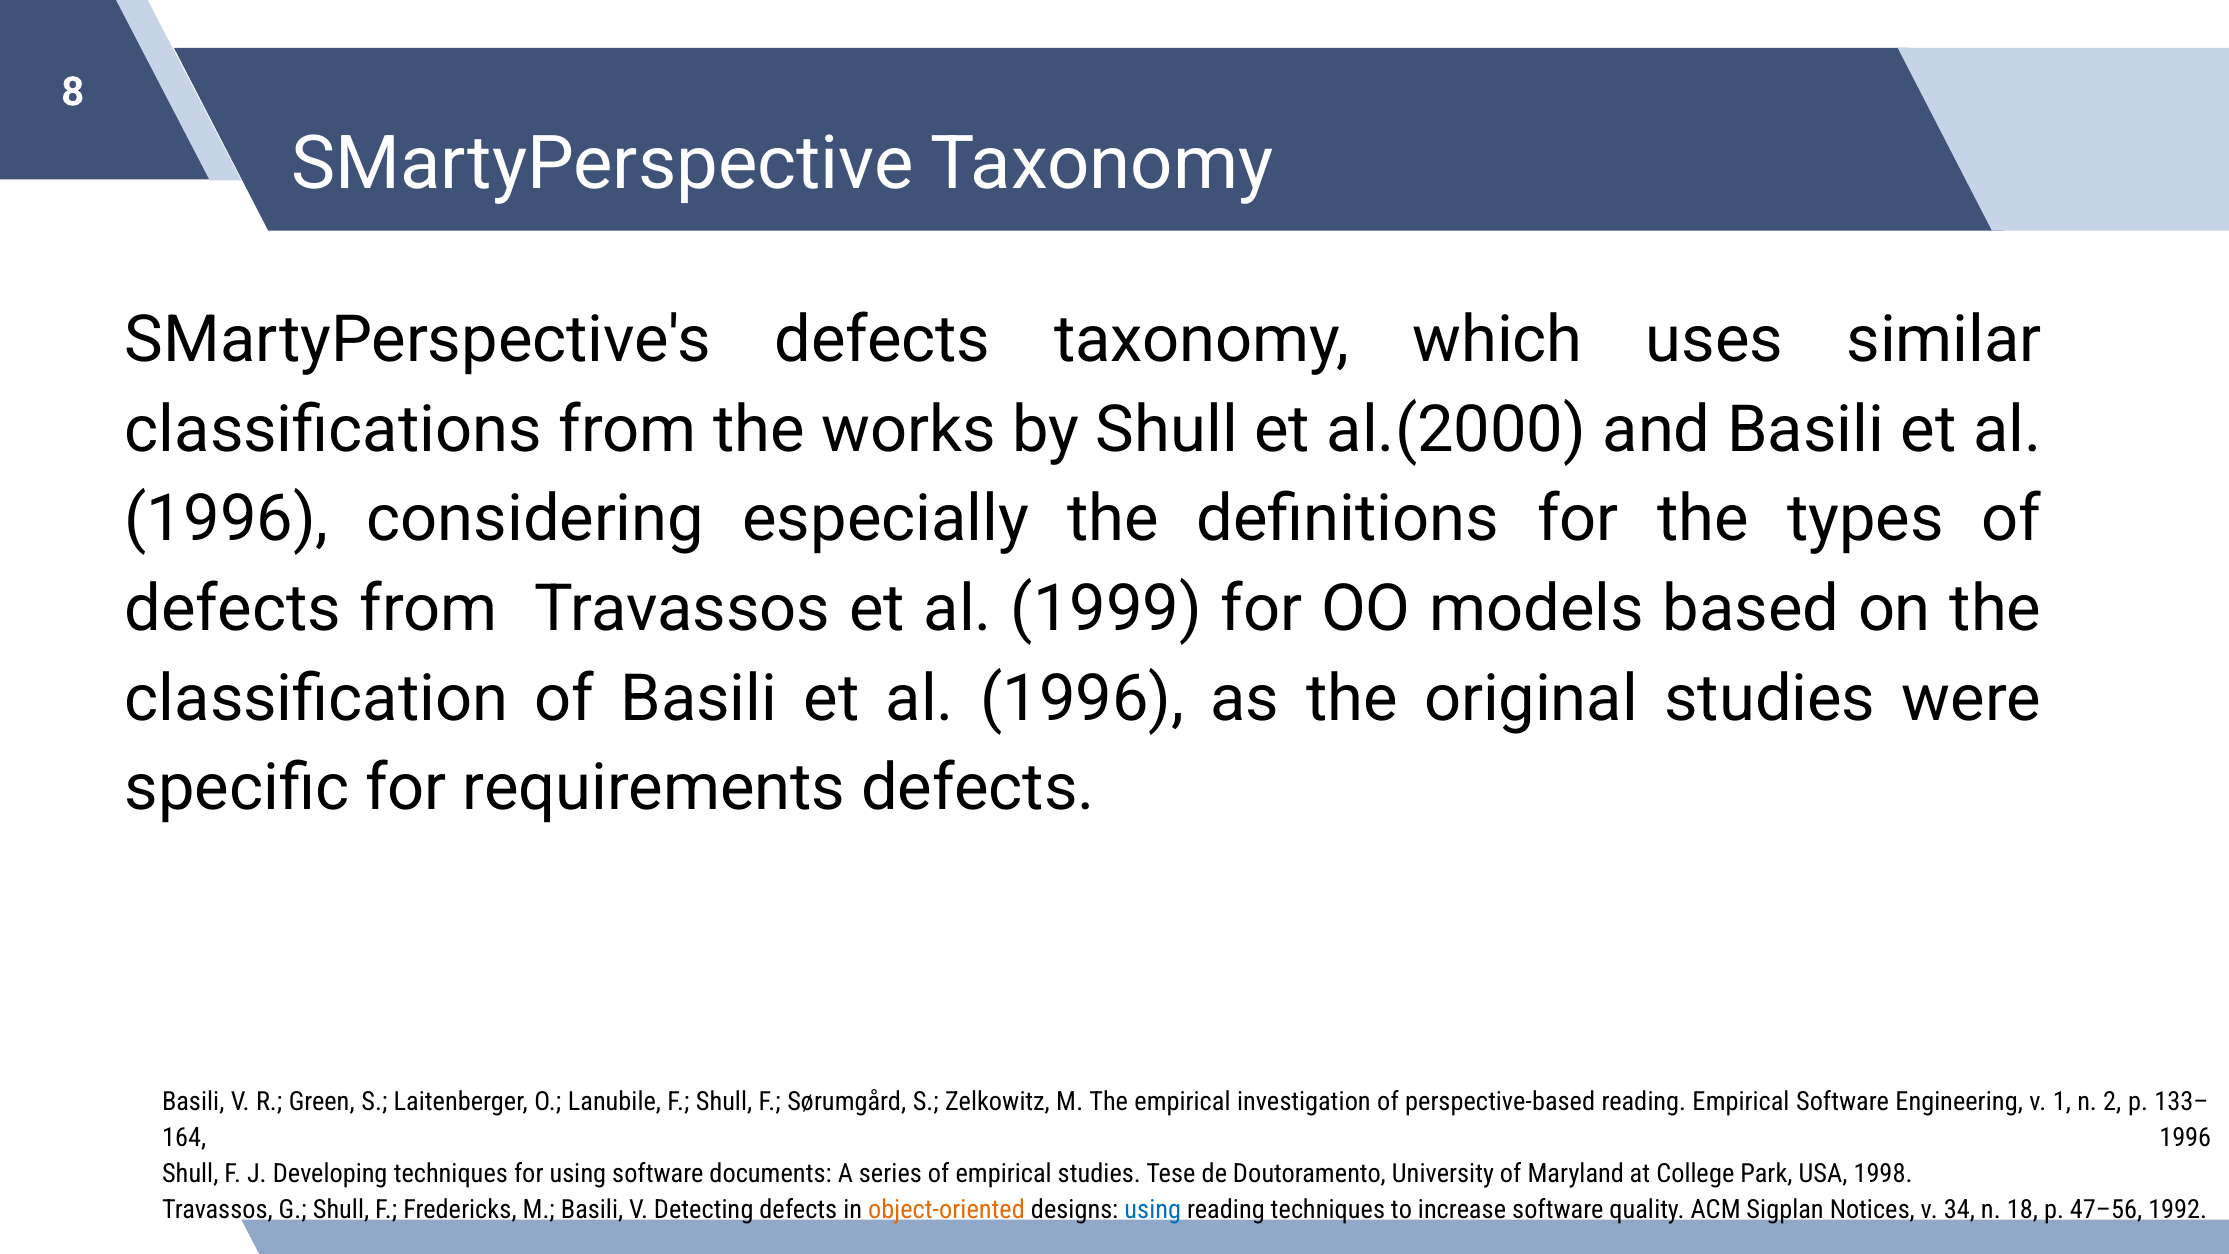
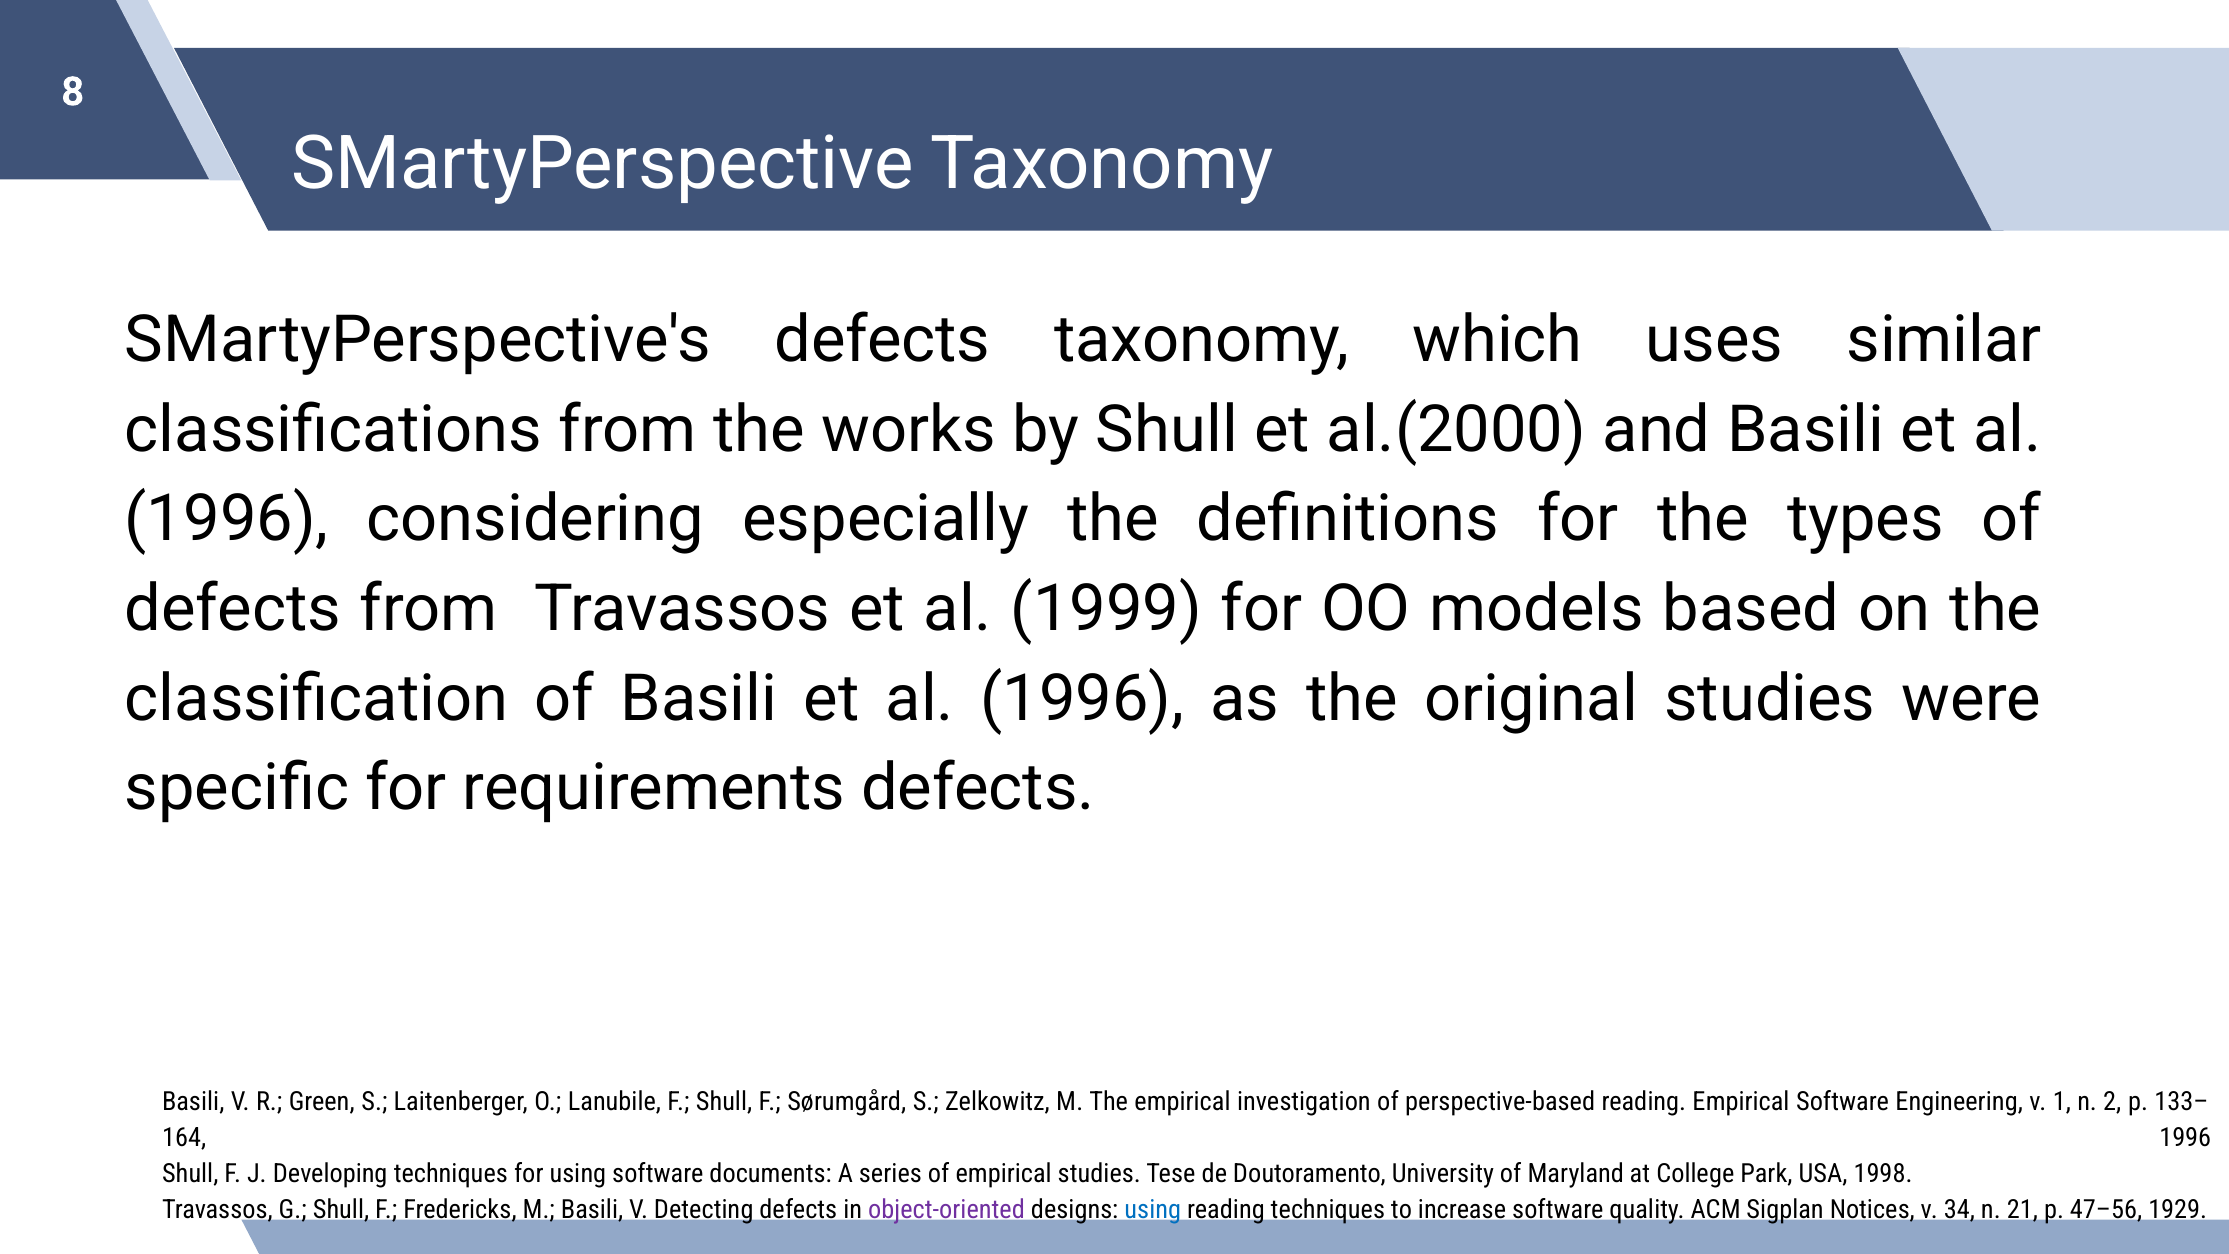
object-oriented colour: orange -> purple (947, 1210)
18: 18 -> 21 (2022, 1210)
1992: 1992 -> 1929 (2178, 1210)
